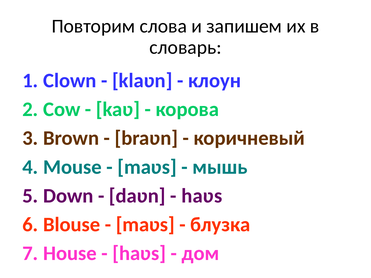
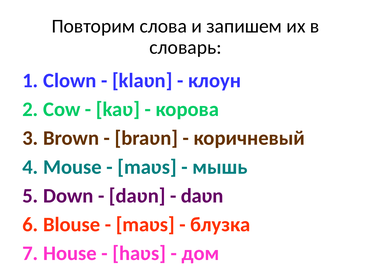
haʋs: haʋs -> daʋn (202, 196)
